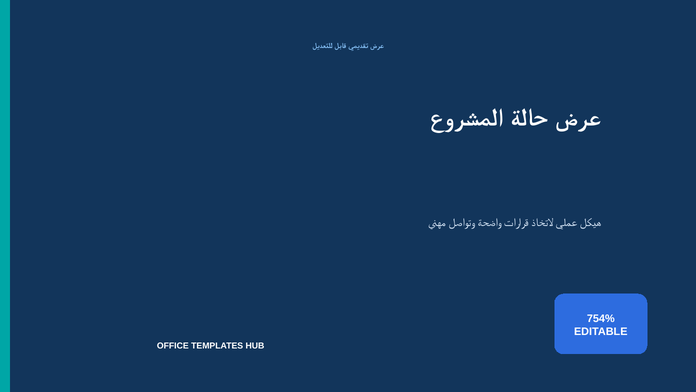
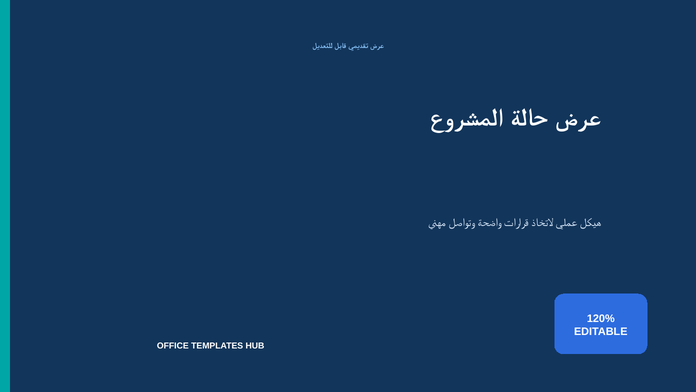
754%: 754% -> 120% (601, 318)
